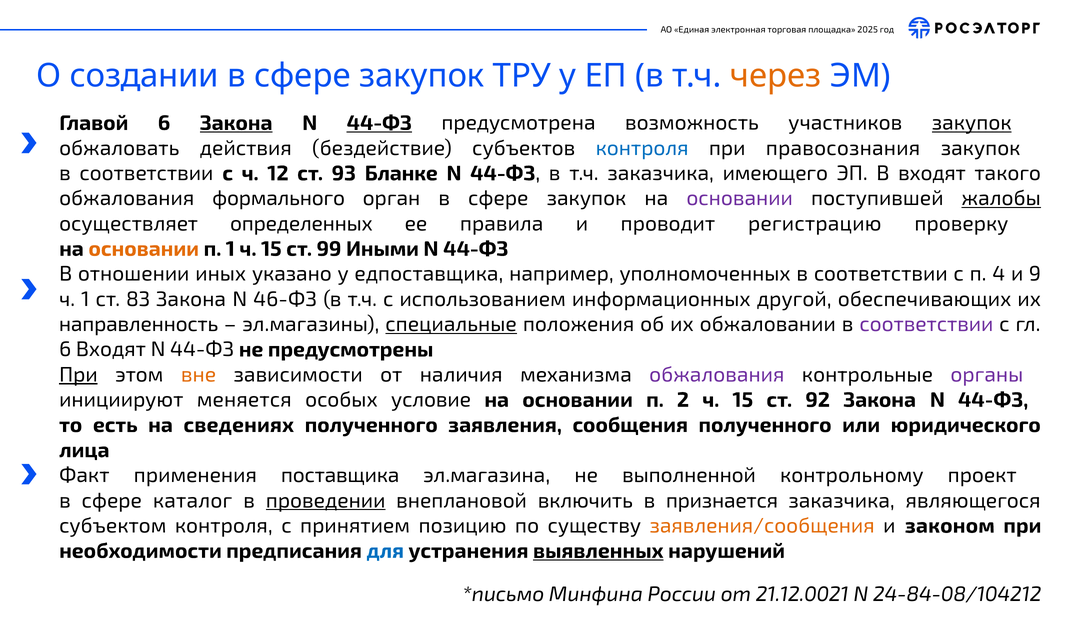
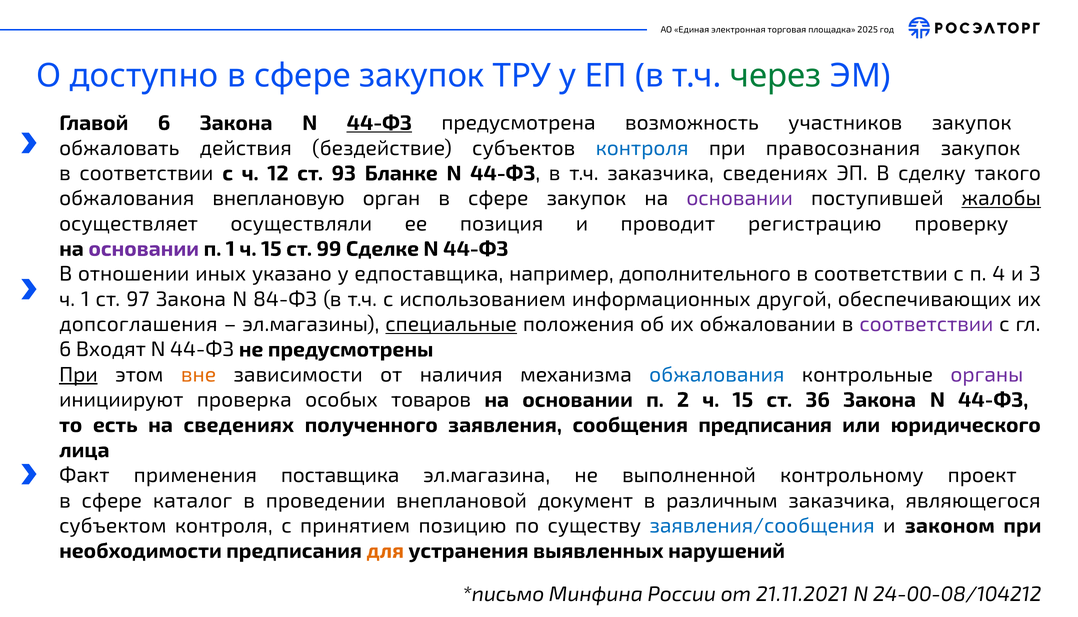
создании: создании -> доступно (144, 76)
через colour: orange -> green (776, 76)
Закона underline: present -> none (236, 123)
закупок underline: present -> none (972, 123)
заказчика имеющего: имеющего -> сведениях (775, 173)
В входят: входят -> сделку (932, 173)
формального: формального -> внеплановую (279, 198)
определенных: определенных -> осуществляли (301, 224)
правила: правила -> позиция (502, 224)
основании colour: orange -> purple (144, 249)
Иными: Иными -> Сделке (382, 249)
уполномоченных: уполномоченных -> дополнительного (705, 274)
9: 9 -> 3 (1035, 274)
83: 83 -> 97 (138, 299)
46-ФЗ: 46-ФЗ -> 84-ФЗ (285, 299)
направленность: направленность -> допсоглашения (138, 324)
обжалования colour: purple -> blue (717, 375)
меняется: меняется -> проверка (244, 400)
условие: условие -> товаров (431, 400)
92: 92 -> 36 (818, 400)
сообщения полученного: полученного -> предписания (765, 425)
проведении underline: present -> none (326, 500)
включить: включить -> документ (585, 500)
признается: признается -> различным (722, 500)
заявления/сообщения colour: orange -> blue (762, 526)
для colour: blue -> orange (385, 551)
выявленных underline: present -> none (598, 551)
21.12.0021: 21.12.0021 -> 21.11.2021 (802, 594)
24-84-08/104212: 24-84-08/104212 -> 24-00-08/104212 (957, 594)
